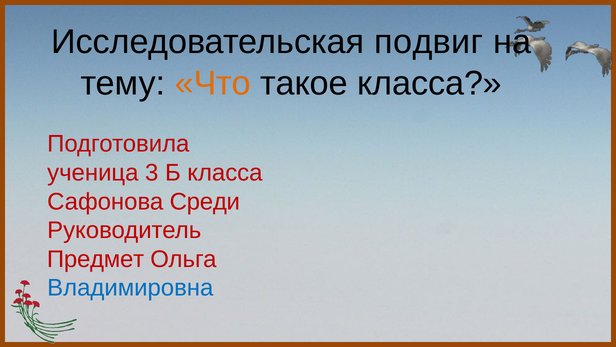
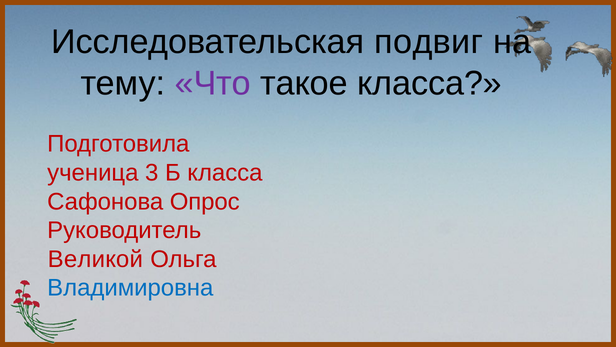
Что colour: orange -> purple (213, 83)
Среди: Среди -> Опрос (205, 201)
Предмет: Предмет -> Великой (95, 259)
